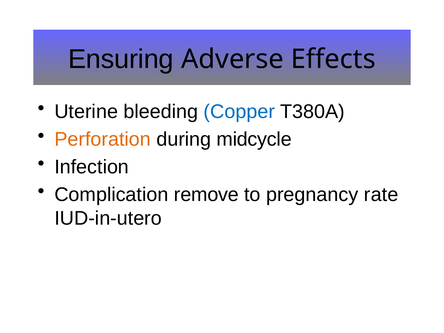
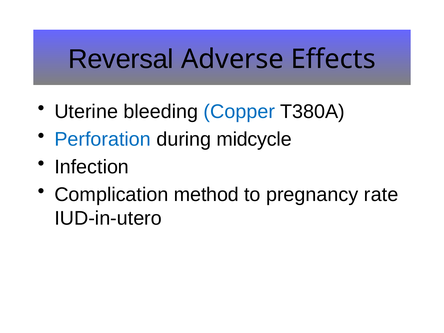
Ensuring: Ensuring -> Reversal (121, 59)
Perforation colour: orange -> blue (103, 139)
remove: remove -> method (206, 195)
